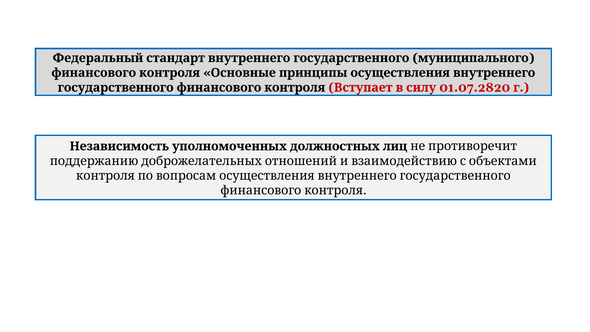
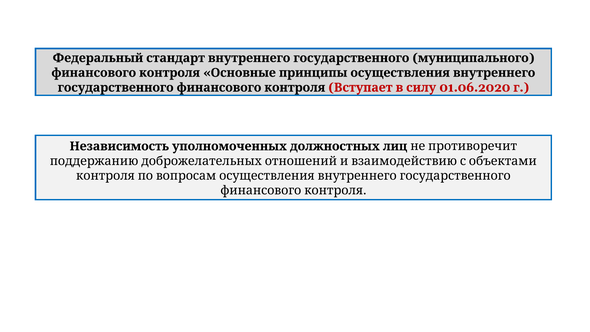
01.07.2820: 01.07.2820 -> 01.06.2020 (475, 87)
